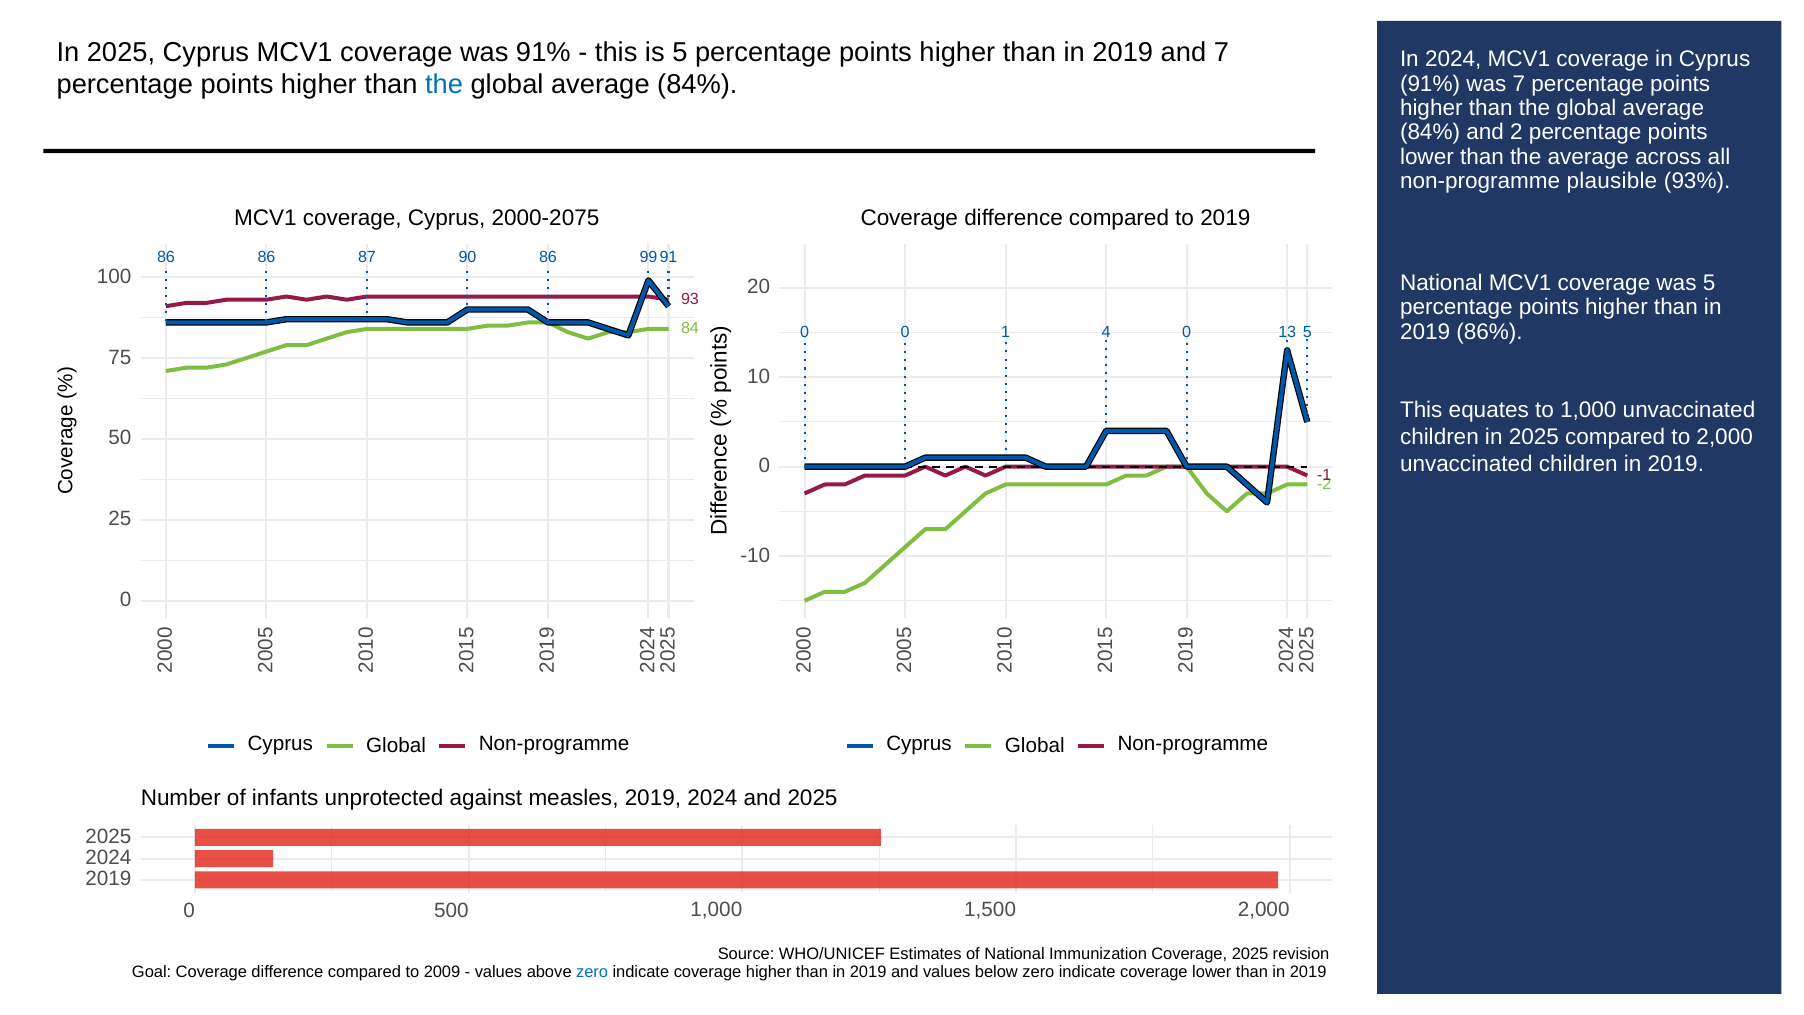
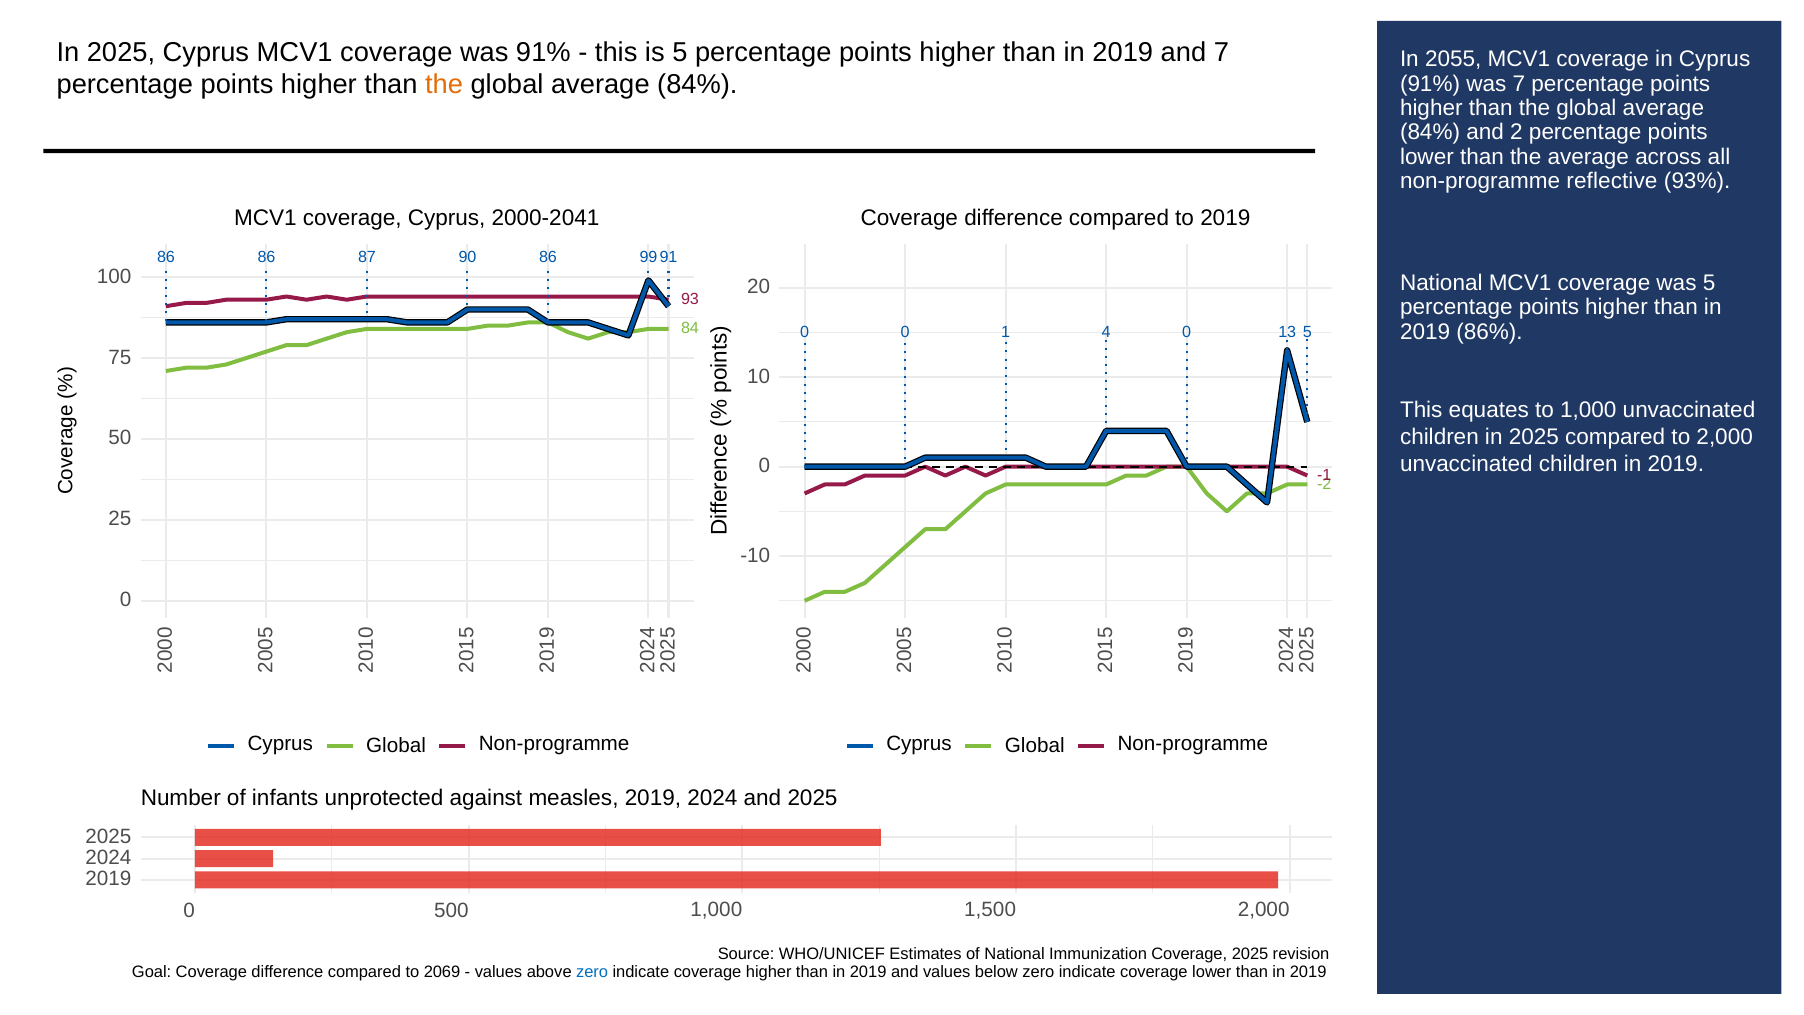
In 2024: 2024 -> 2055 (1453, 59)
the colour: blue -> orange (444, 85)
plausible: plausible -> reflective (1612, 181)
2000-2075: 2000-2075 -> 2000-2041 (545, 218)
2009: 2009 -> 2069 (442, 972)
